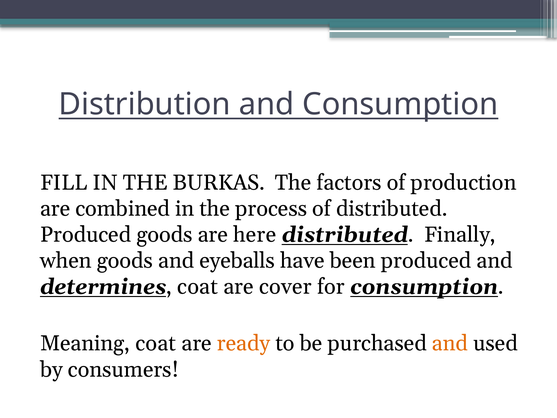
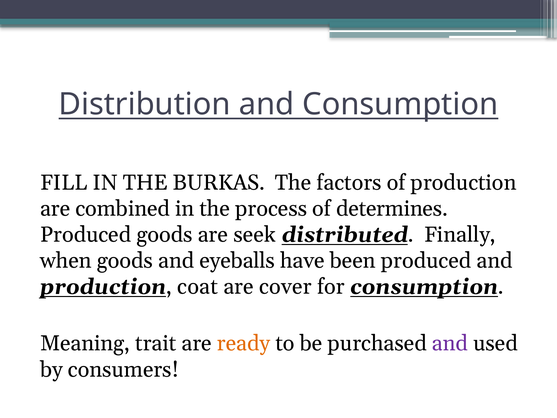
of distributed: distributed -> determines (392, 209)
here: here -> seek (255, 235)
determines: determines -> production (103, 287)
Meaning coat: coat -> trait (156, 343)
and colour: orange -> purple (450, 343)
